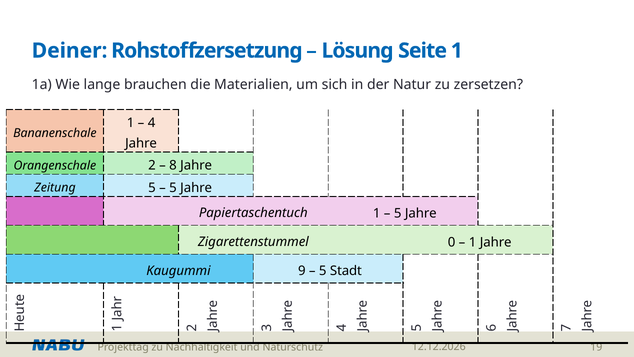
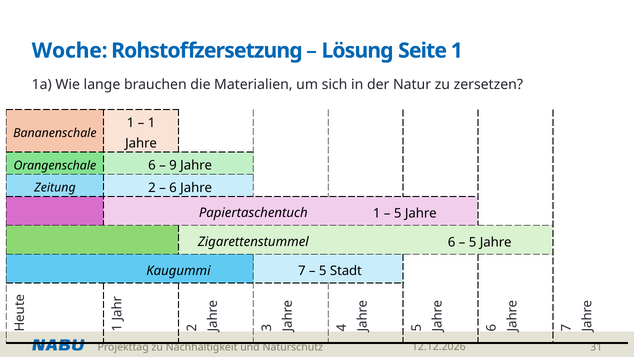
Deiner: Deiner -> Woche (70, 51)
4: 4 -> 1 (152, 123)
Orangenschale 2: 2 -> 6 (152, 165)
8: 8 -> 9 (173, 165)
Zeitung 5: 5 -> 2 (152, 188)
5: 5 -> 6 (173, 188)
Zigarettenstummel 0: 0 -> 6 (452, 242)
1: 1 -> 5 (473, 242)
Kaugummi 9: 9 -> 7 (302, 271)
19: 19 -> 31 (596, 347)
